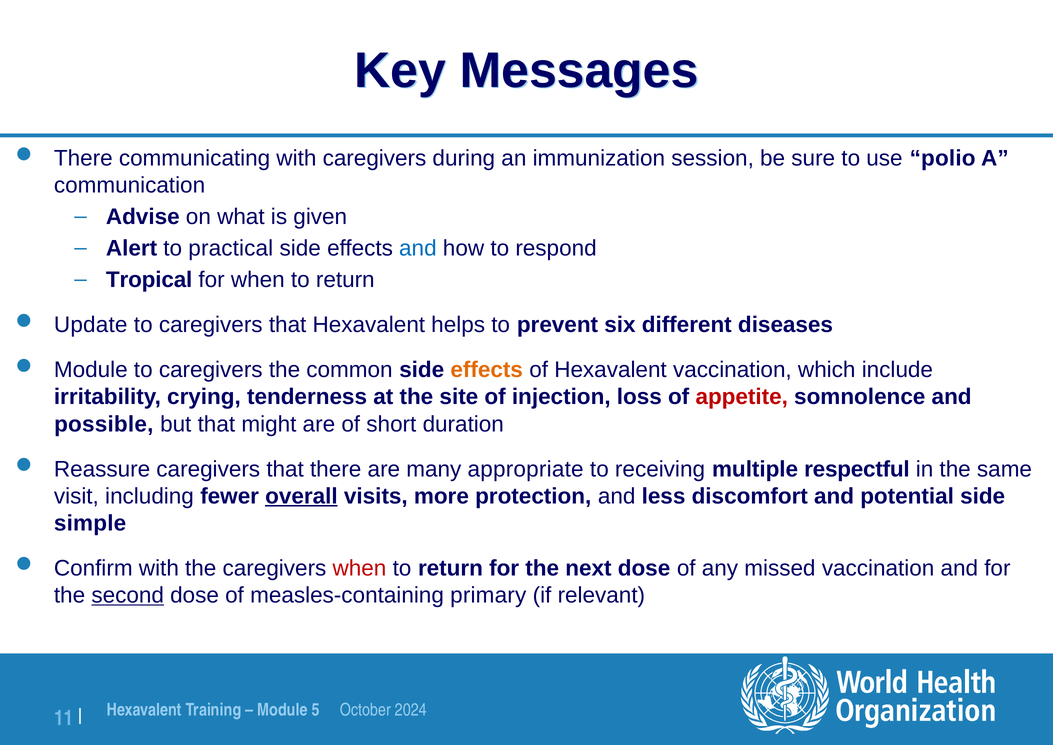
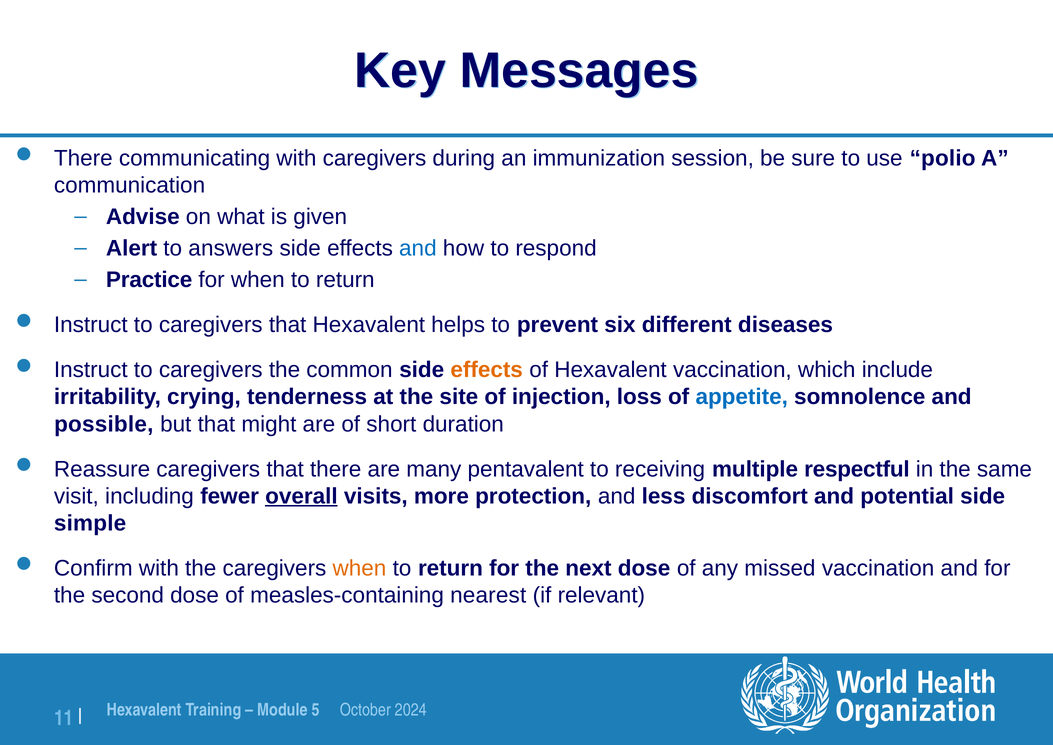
practical: practical -> answers (231, 248)
Tropical: Tropical -> Practice (149, 280)
Update: Update -> Instruct (91, 325)
Module: Module -> Instruct (91, 370)
appetite colour: red -> blue (742, 397)
appropriate: appropriate -> pentavalent (526, 469)
when colour: red -> orange (359, 568)
second underline: present -> none (128, 595)
primary: primary -> nearest (488, 595)
